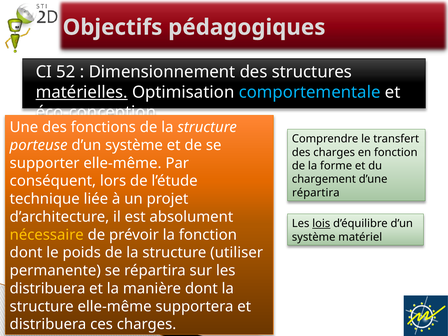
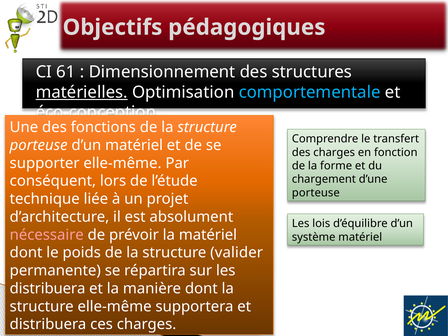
52: 52 -> 61 (66, 72)
porteuse d’un système: système -> matériel (134, 145)
répartira: répartira -> porteuse (316, 193)
lois underline: present -> none (321, 224)
nécessaire colour: yellow -> pink (47, 235)
la fonction: fonction -> matériel (208, 235)
utiliser: utiliser -> valider (237, 253)
